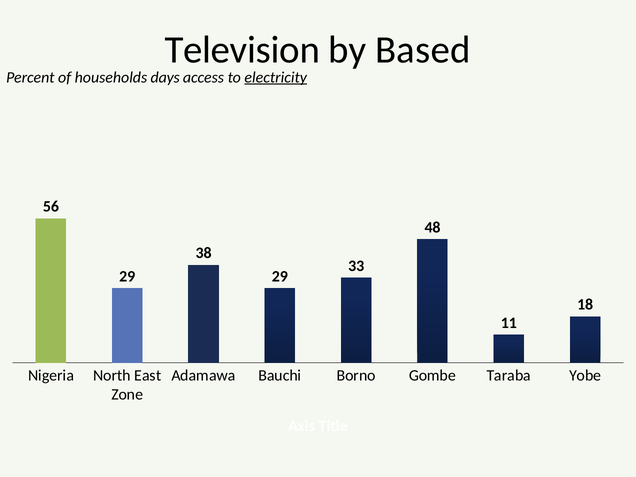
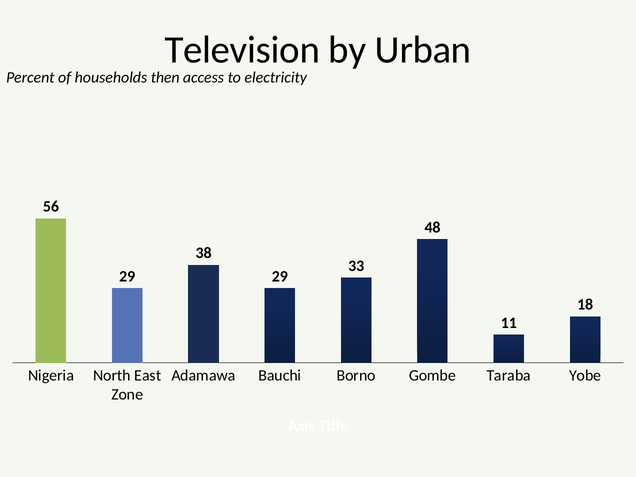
Based: Based -> Urban (423, 50)
days: days -> then (165, 77)
electricity underline: present -> none (276, 77)
